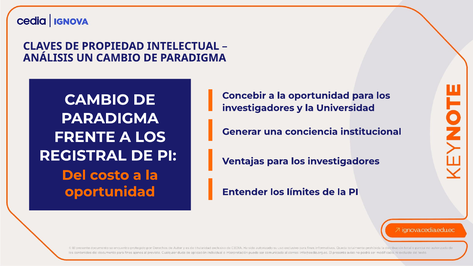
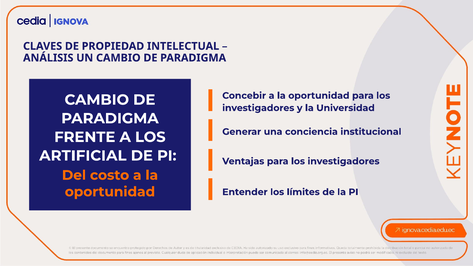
REGISTRAL: REGISTRAL -> ARTIFICIAL (83, 156)
